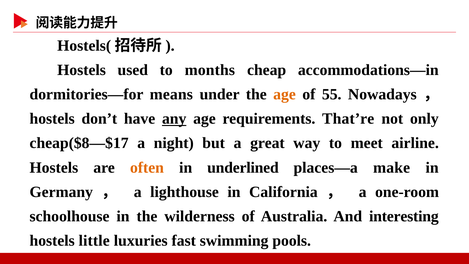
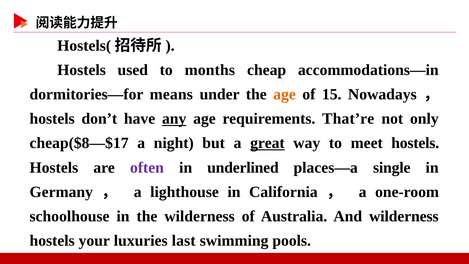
55: 55 -> 15 (332, 94)
great underline: none -> present (267, 143)
meet airline: airline -> hostels (415, 143)
often colour: orange -> purple (147, 167)
make: make -> single (392, 167)
And interesting: interesting -> wilderness (404, 216)
little: little -> your (94, 241)
fast: fast -> last (184, 241)
